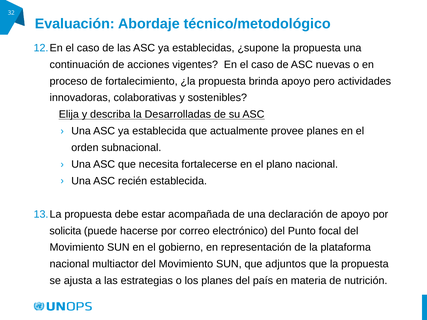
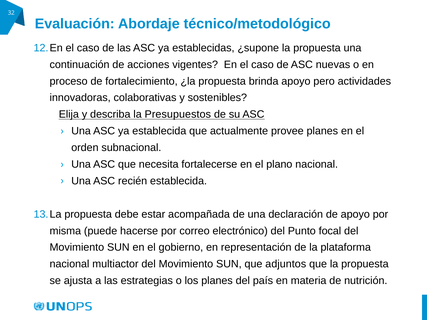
Desarrolladas: Desarrolladas -> Presupuestos (178, 115)
solicita: solicita -> misma (65, 231)
